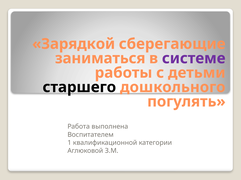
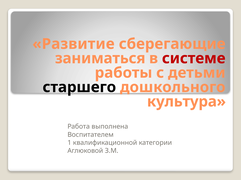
Зарядкой: Зарядкой -> Развитие (73, 44)
системе colour: purple -> red (194, 59)
погулять: погулять -> культура (186, 102)
